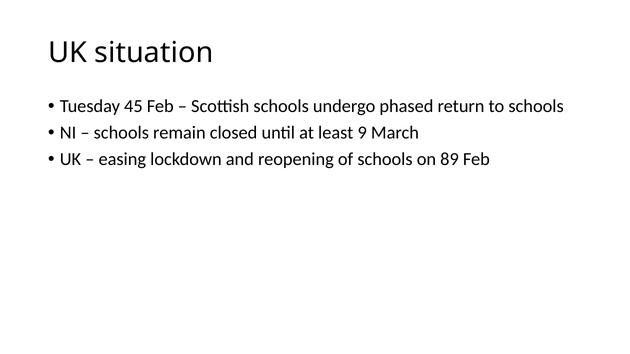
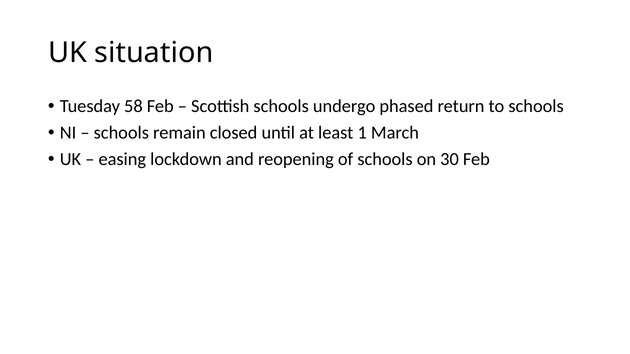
45: 45 -> 58 (133, 107)
9: 9 -> 1 (362, 133)
89: 89 -> 30 (450, 159)
